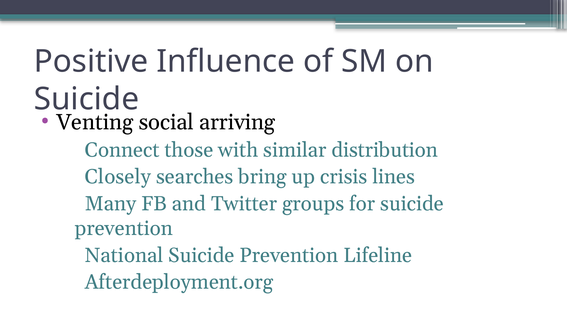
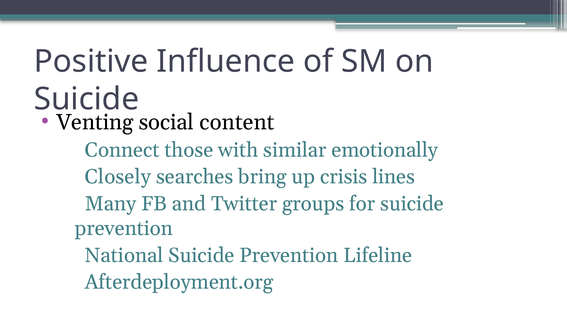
arriving: arriving -> content (237, 122)
distribution: distribution -> emotionally (385, 150)
